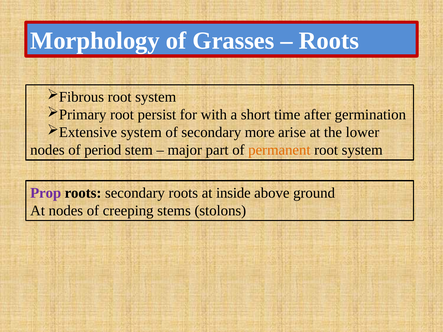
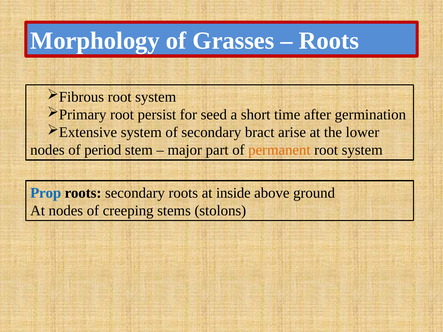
with: with -> seed (214, 115)
more: more -> bract (260, 132)
Prop colour: purple -> blue (46, 193)
